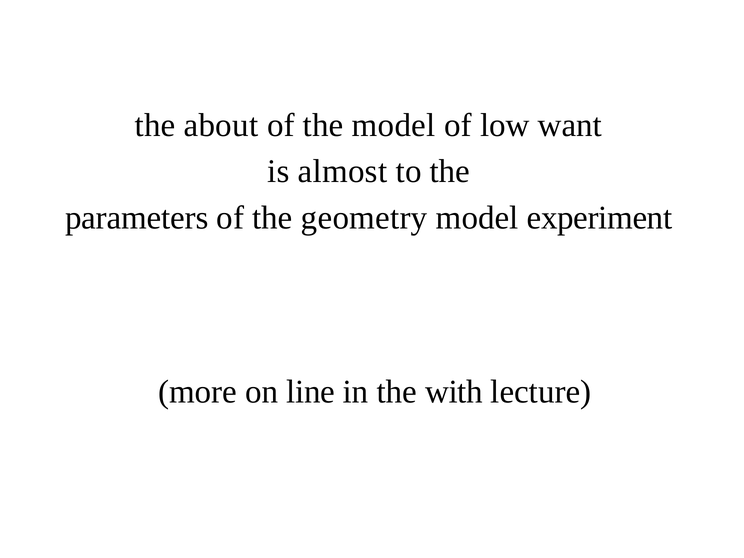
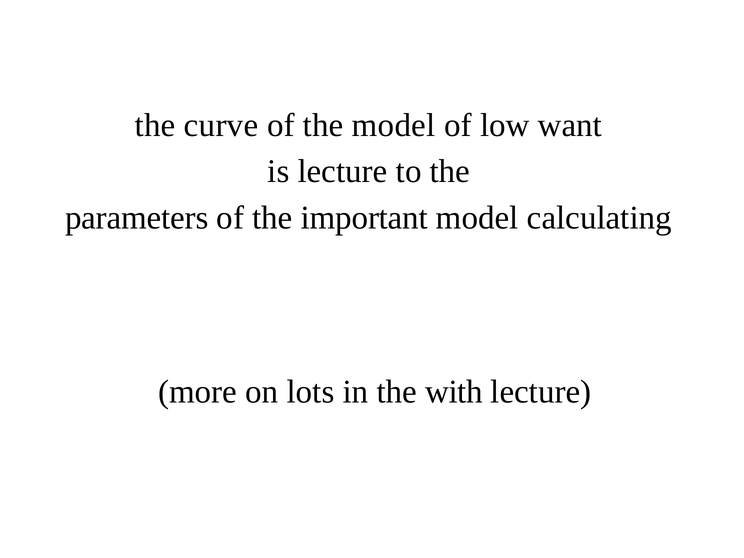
about: about -> curve (221, 125)
is almost: almost -> lecture (343, 171)
geometry: geometry -> important (364, 218)
experiment: experiment -> calculating (599, 218)
line: line -> lots (311, 392)
